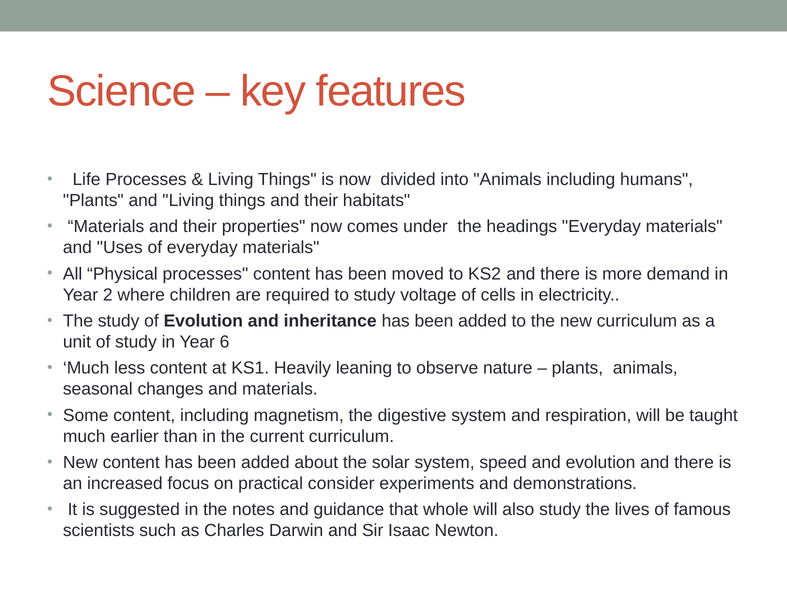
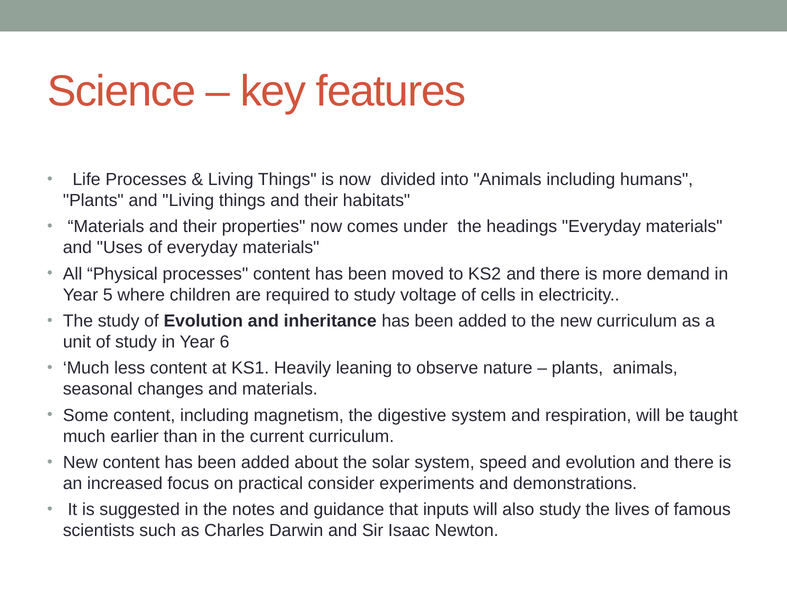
2: 2 -> 5 (108, 295)
whole: whole -> inputs (446, 510)
